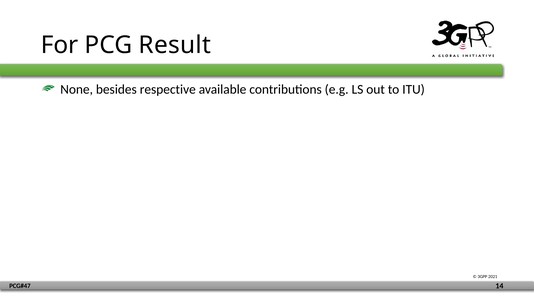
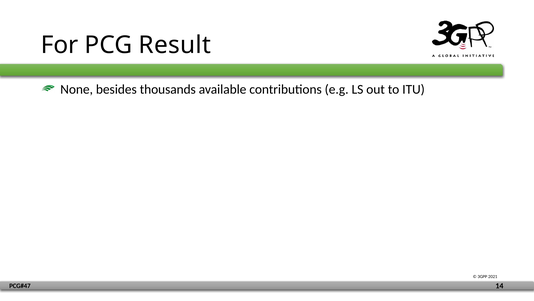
respective: respective -> thousands (168, 89)
